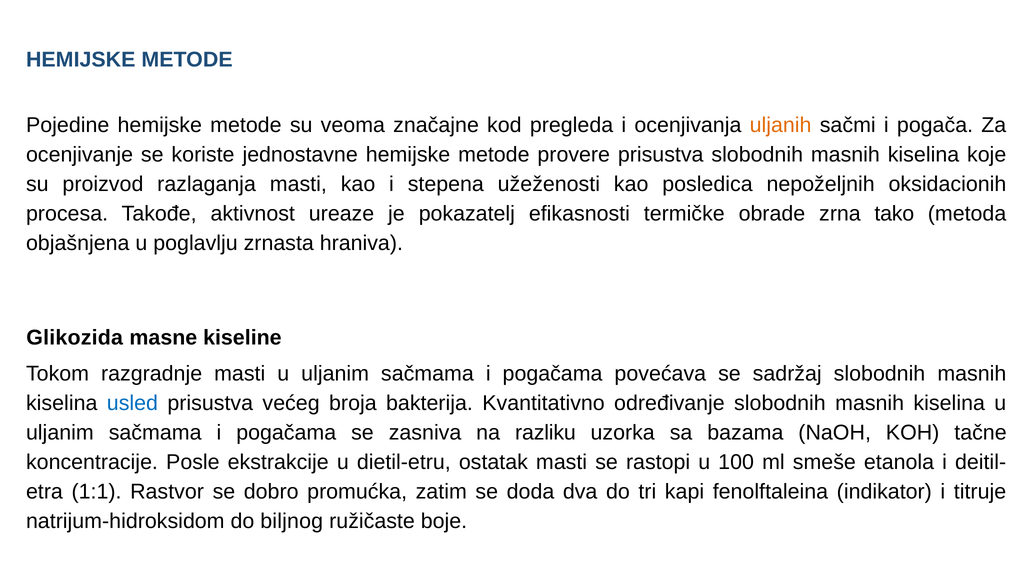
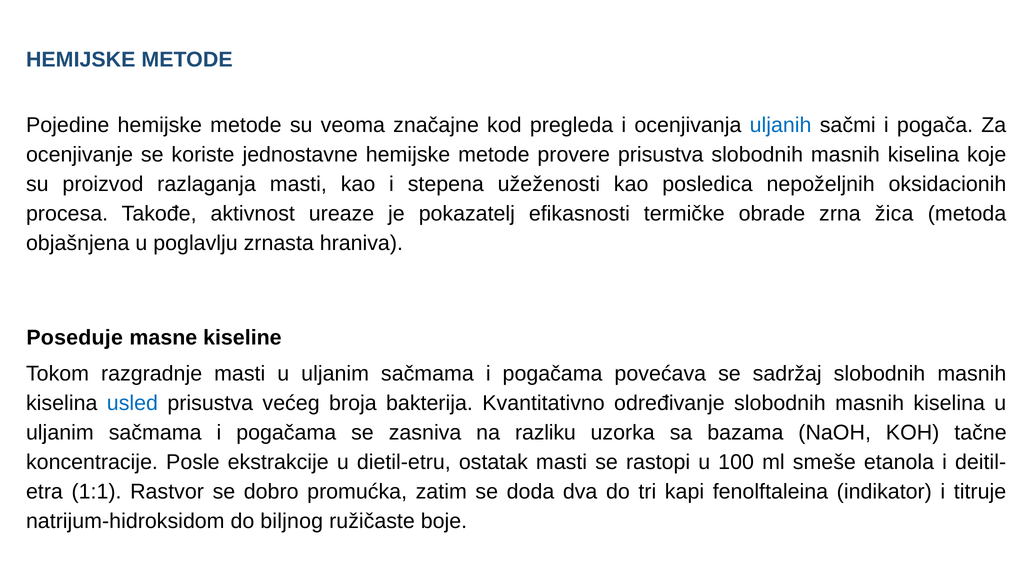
uljanih colour: orange -> blue (781, 125)
tako: tako -> žica (894, 214)
Glikozida: Glikozida -> Poseduje (75, 338)
